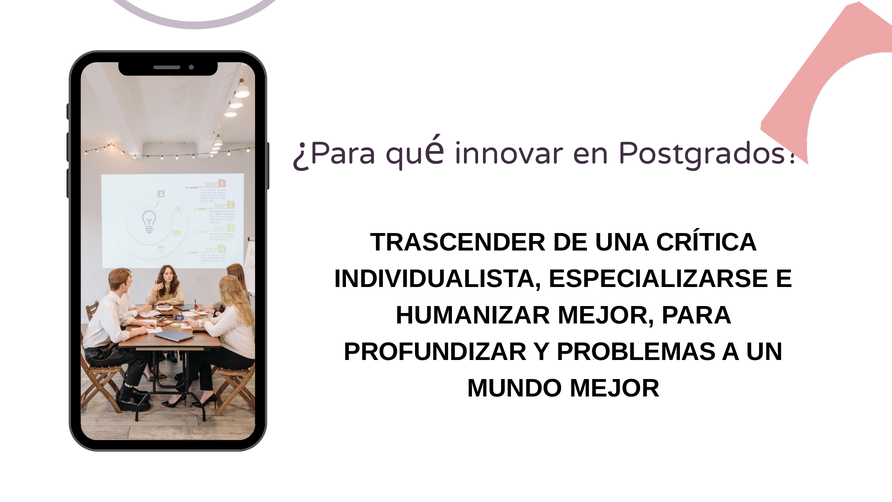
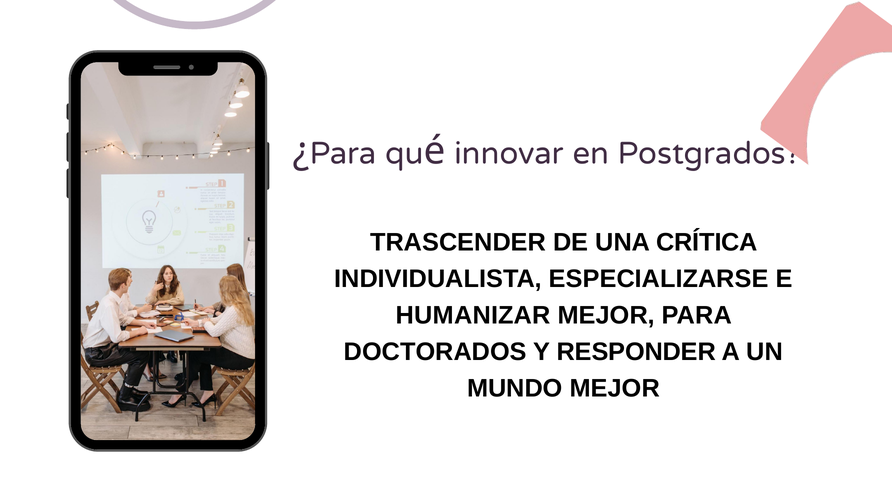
PROFUNDIZAR: PROFUNDIZAR -> DOCTORADOS (435, 352)
PROBLEMAS: PROBLEMAS -> RESPONDER (636, 352)
